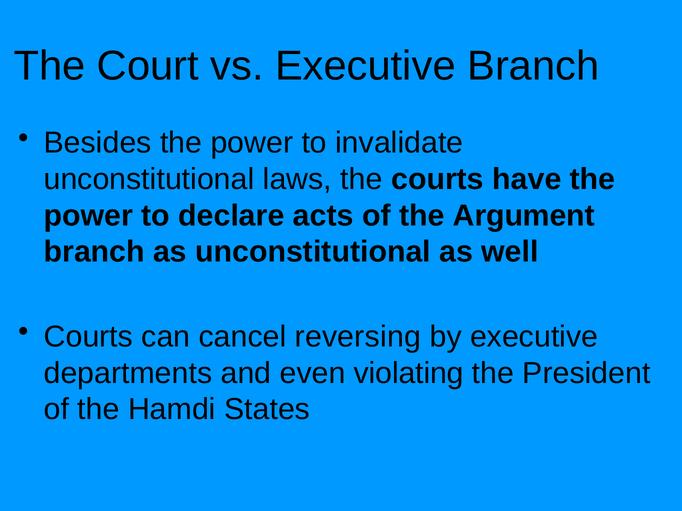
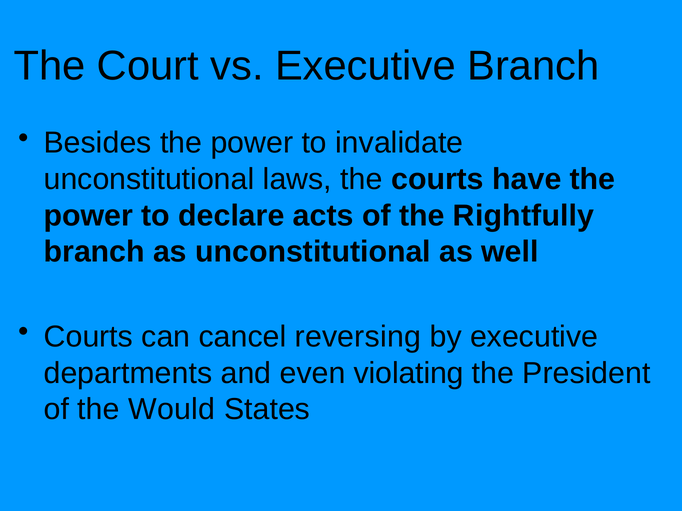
Argument: Argument -> Rightfully (524, 216)
Hamdi: Hamdi -> Would (172, 410)
